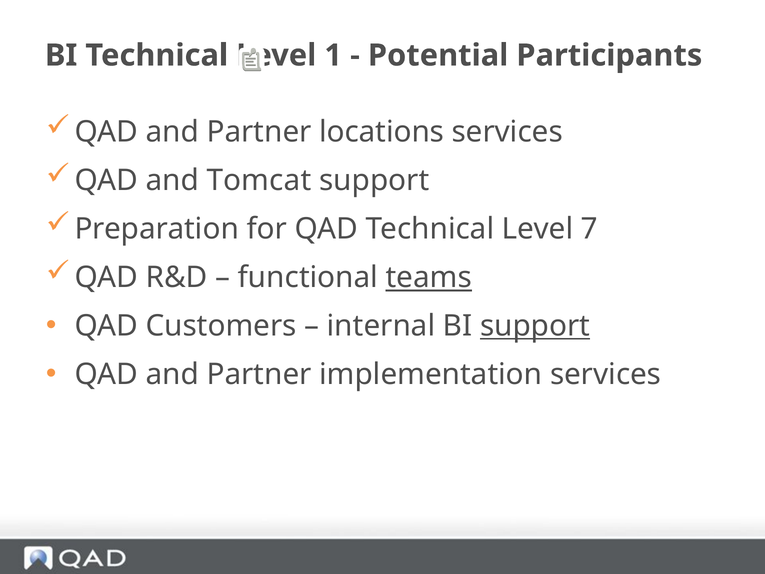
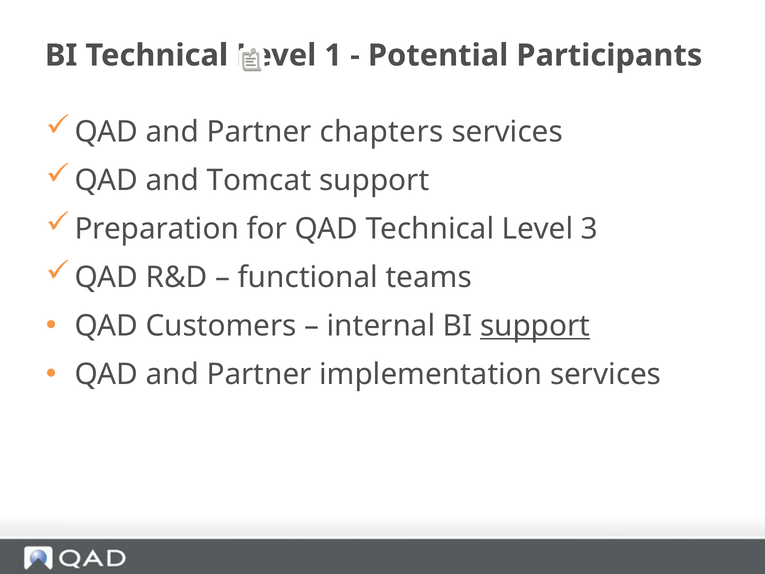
locations: locations -> chapters (381, 132)
7: 7 -> 3 (589, 229)
teams underline: present -> none (429, 277)
